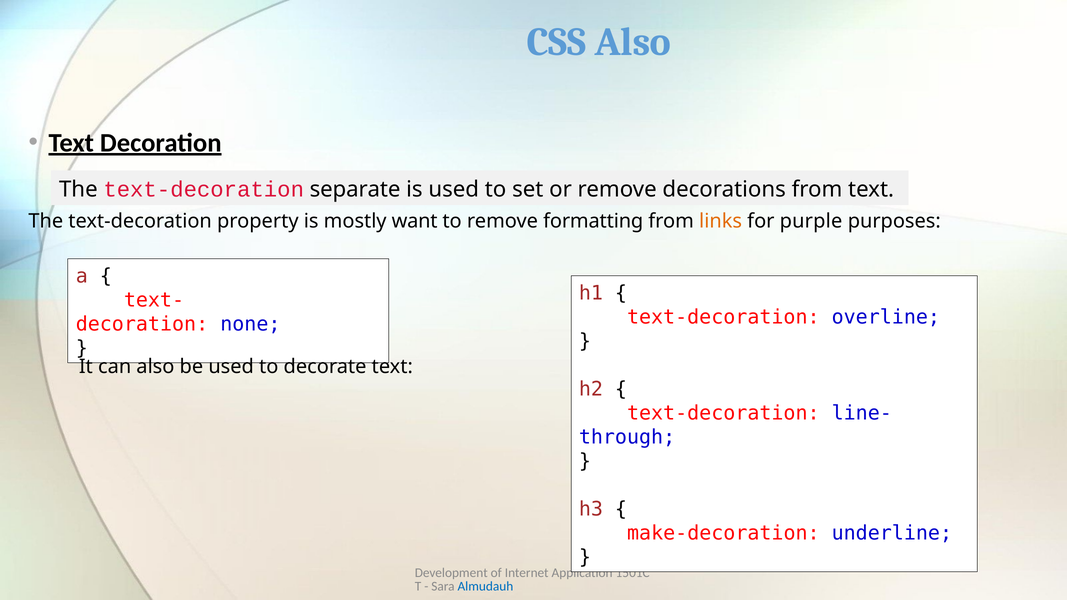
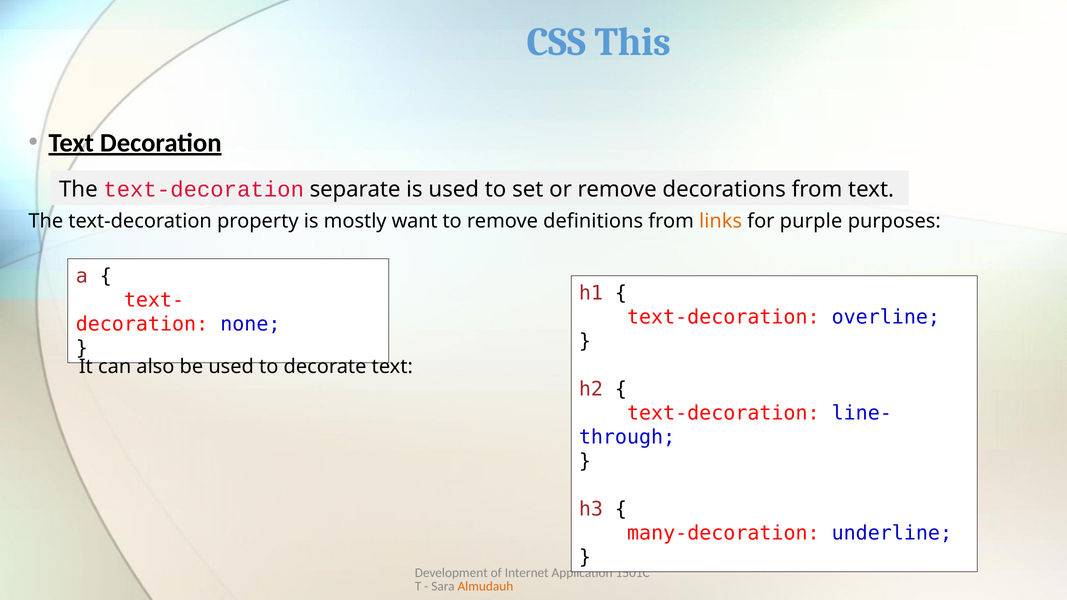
CSS Also: Also -> This (633, 42)
formatting: formatting -> definitions (593, 221)
make-decoration: make-decoration -> many-decoration (723, 533)
Almudauh colour: blue -> orange (485, 586)
